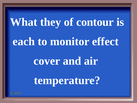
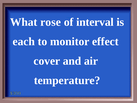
they: they -> rose (51, 22)
contour: contour -> interval (95, 22)
